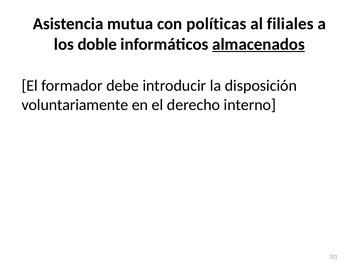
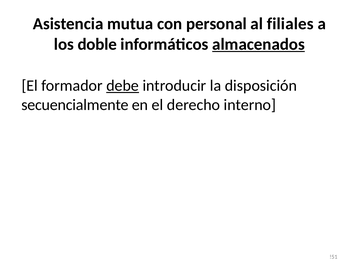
políticas: políticas -> personal (216, 24)
debe underline: none -> present (123, 86)
voluntariamente: voluntariamente -> secuencialmente (75, 105)
